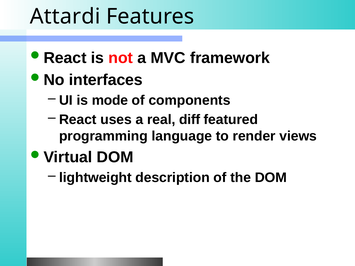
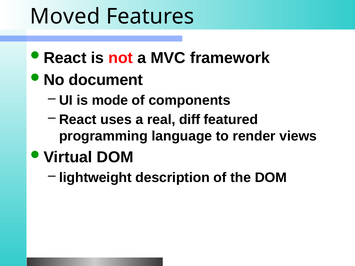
Attardi: Attardi -> Moved (65, 16)
interfaces: interfaces -> document (106, 80)
